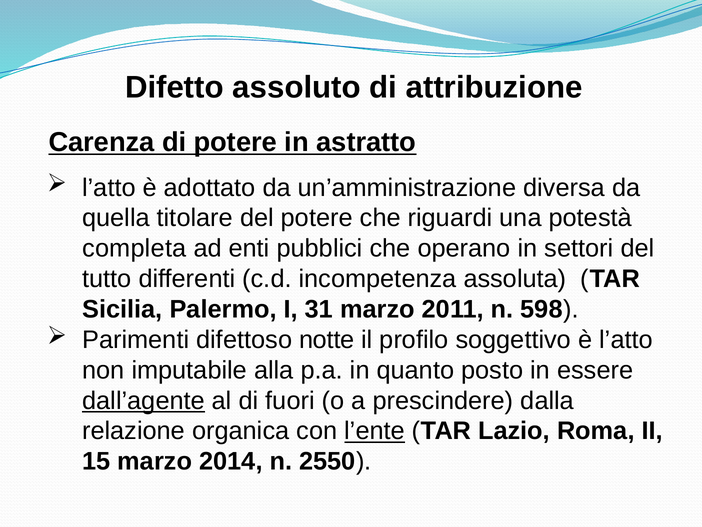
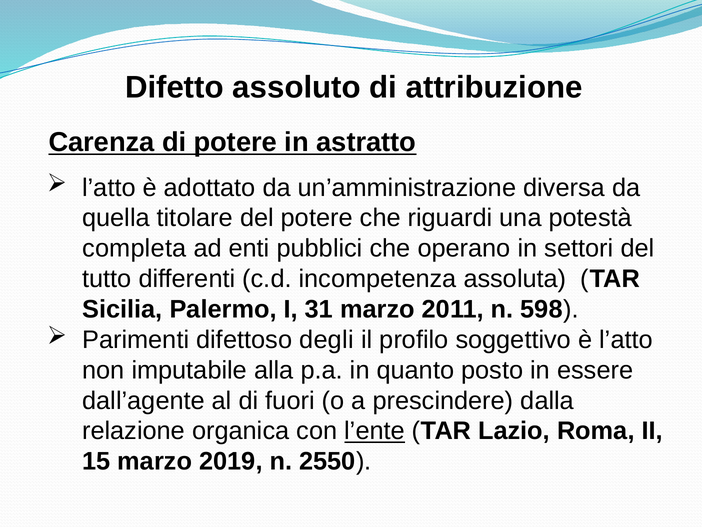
notte: notte -> degli (327, 340)
dall’agente underline: present -> none (144, 400)
2014: 2014 -> 2019 (231, 461)
